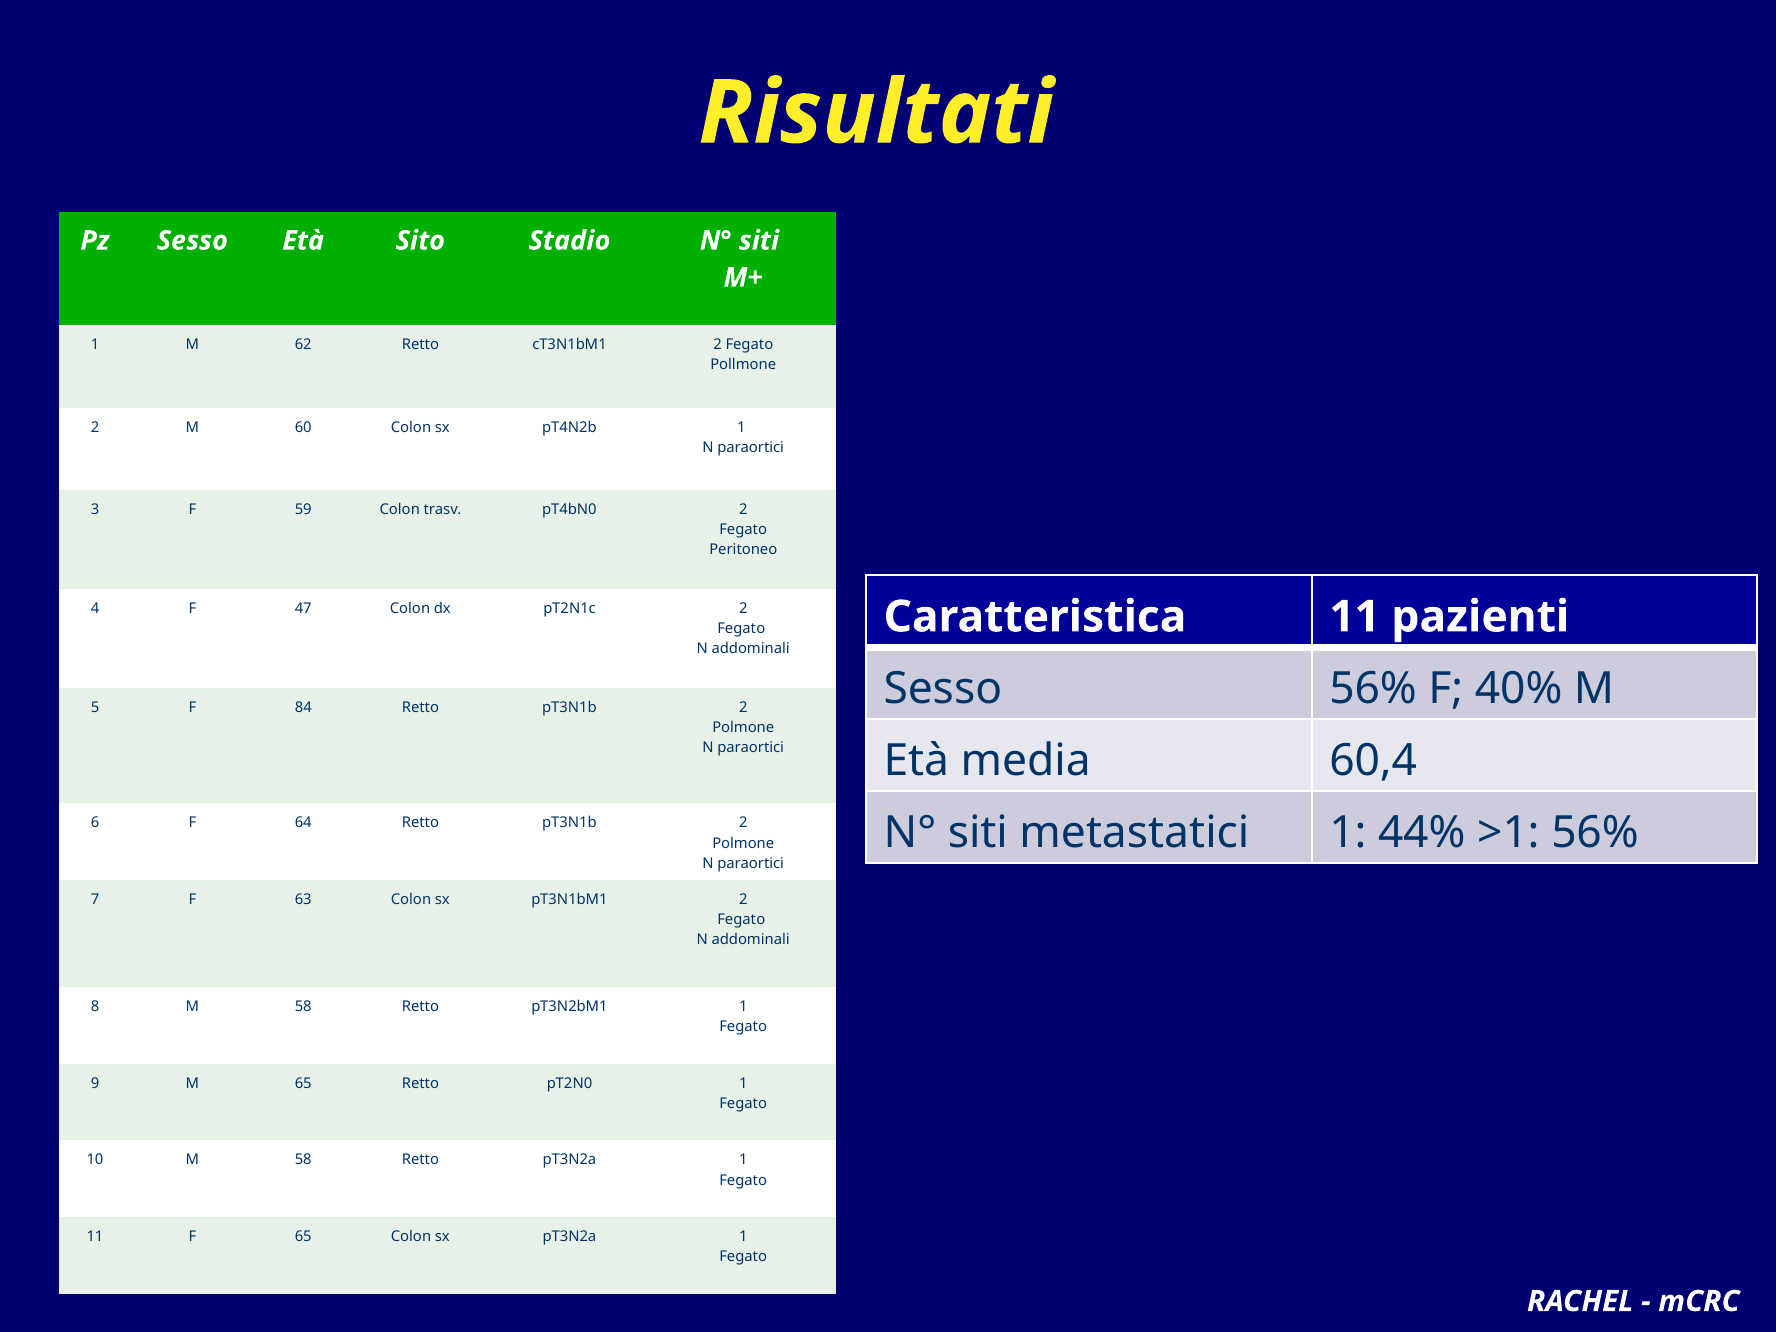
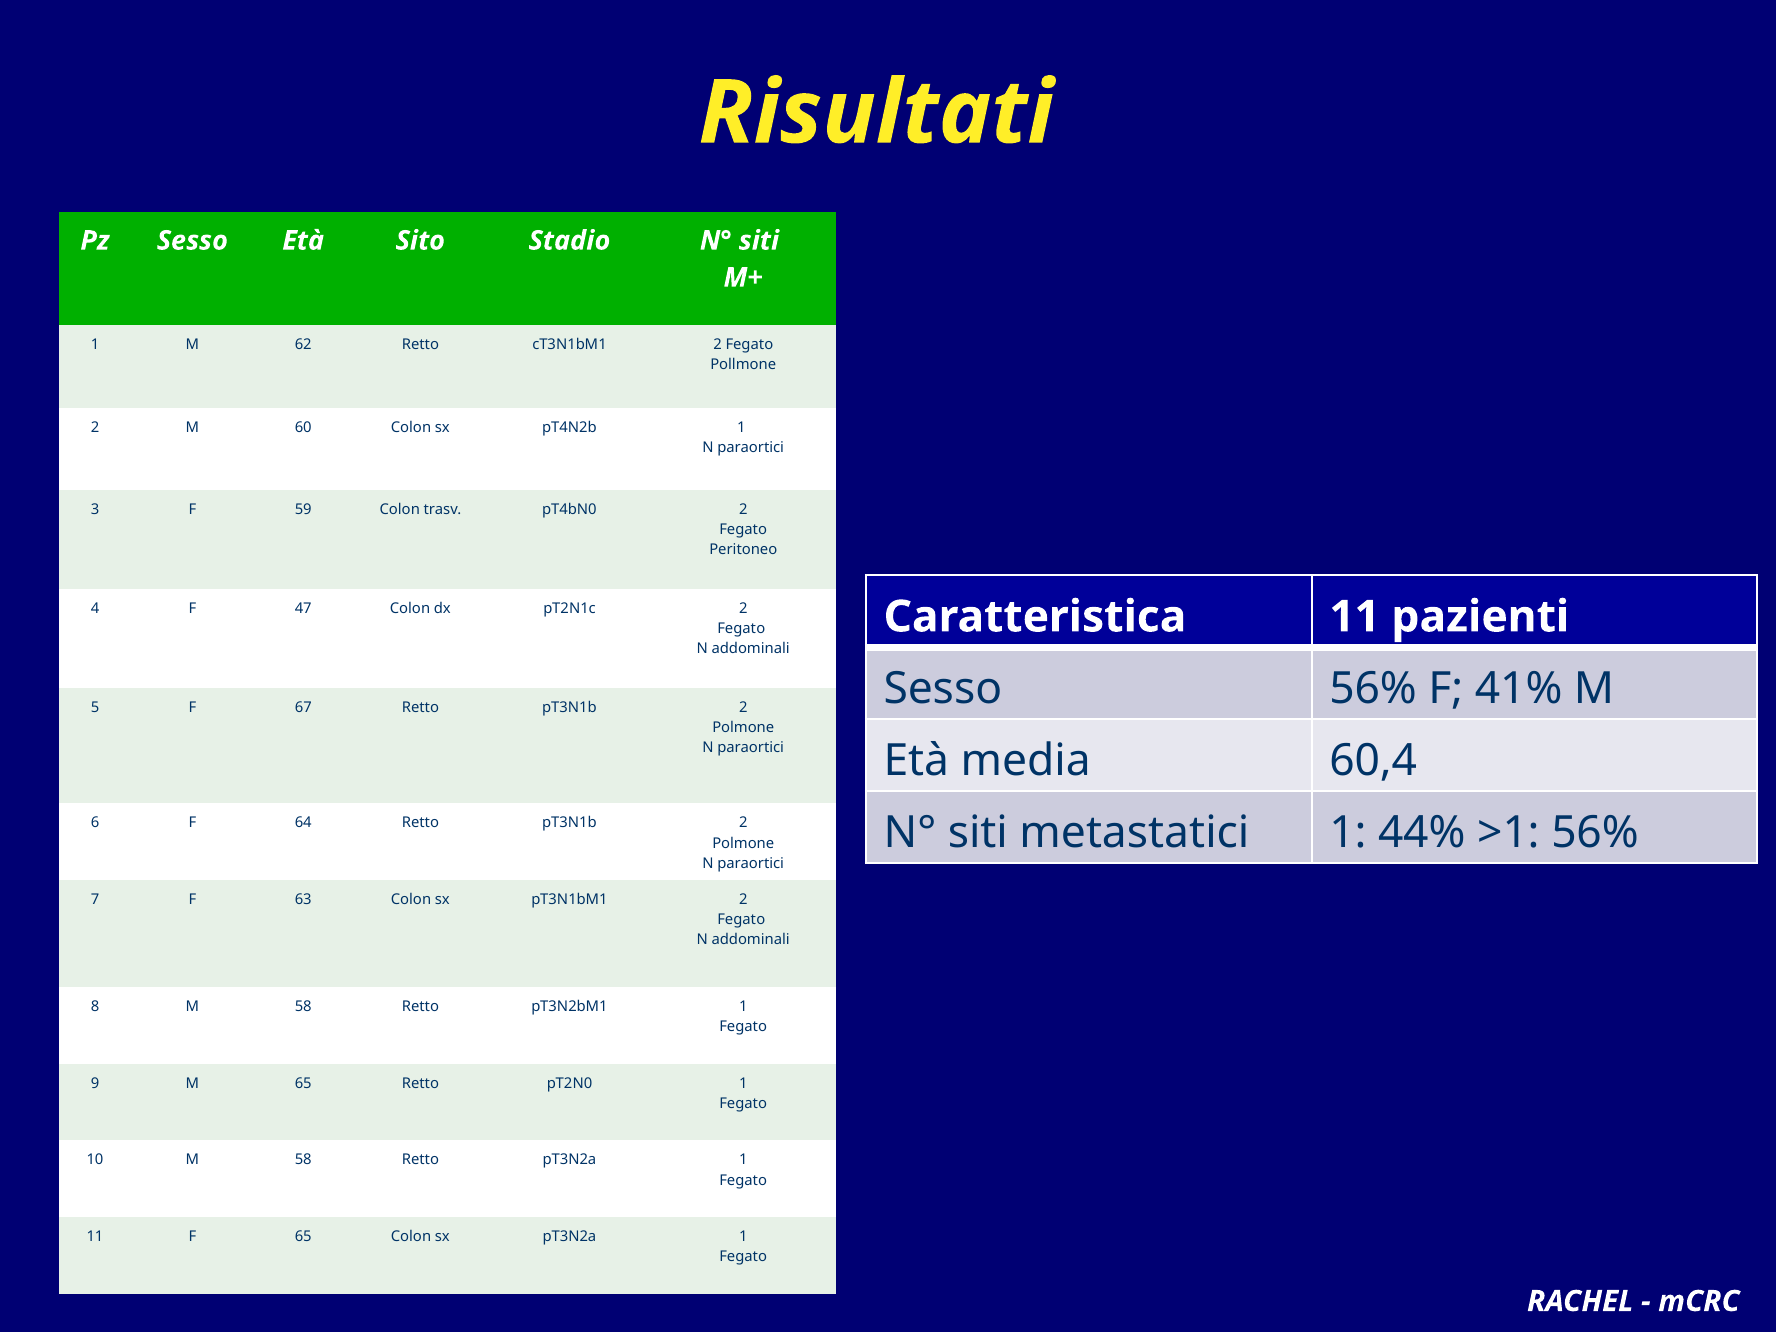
40%: 40% -> 41% (1519, 689)
84: 84 -> 67 (303, 708)
